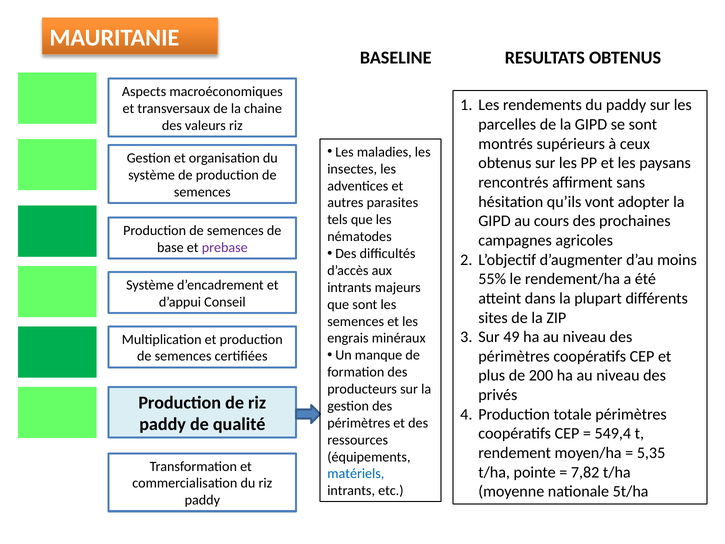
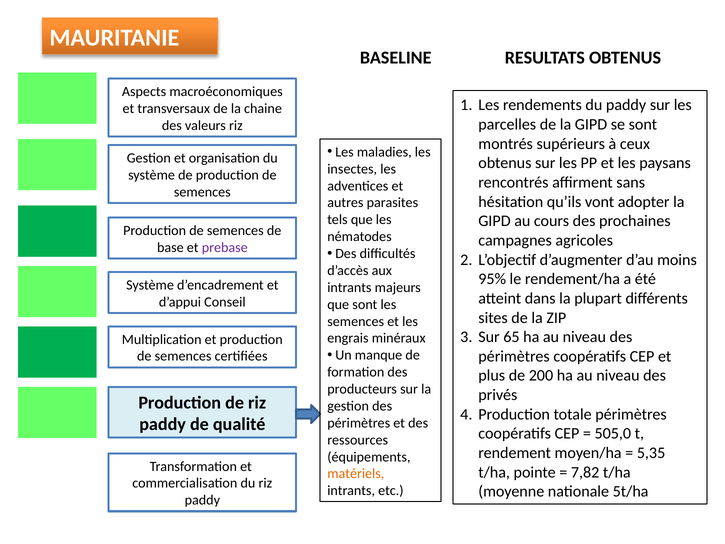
55%: 55% -> 95% (492, 279)
49: 49 -> 65 (511, 337)
549,4: 549,4 -> 505,0 (613, 433)
matériels colour: blue -> orange (356, 474)
